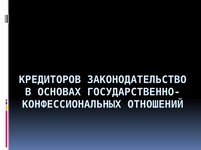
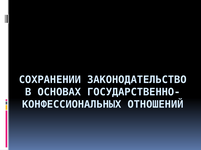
КРЕДИТОРОВ: КРЕДИТОРОВ -> СОХРАНЕНИИ (50, 80)
